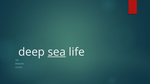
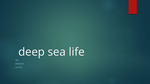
sea underline: present -> none (57, 52)
